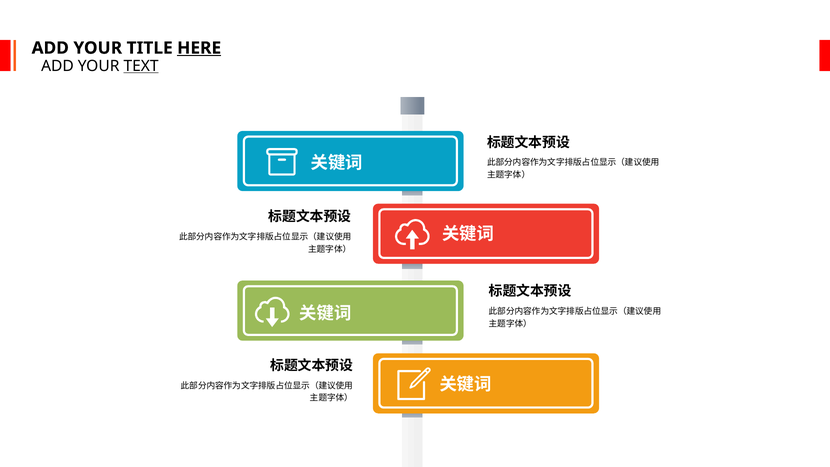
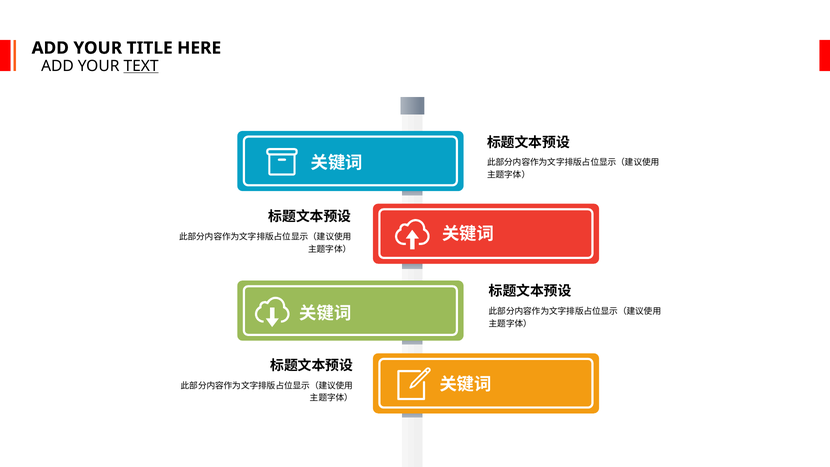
HERE underline: present -> none (199, 48)
